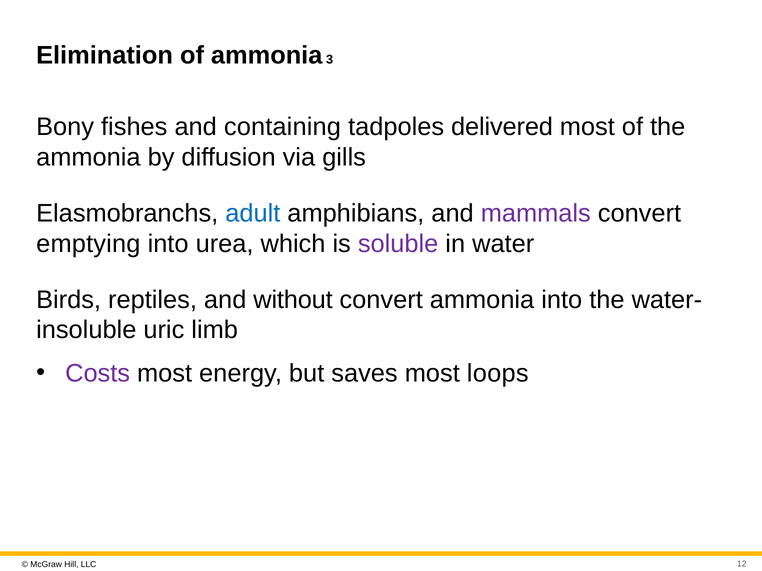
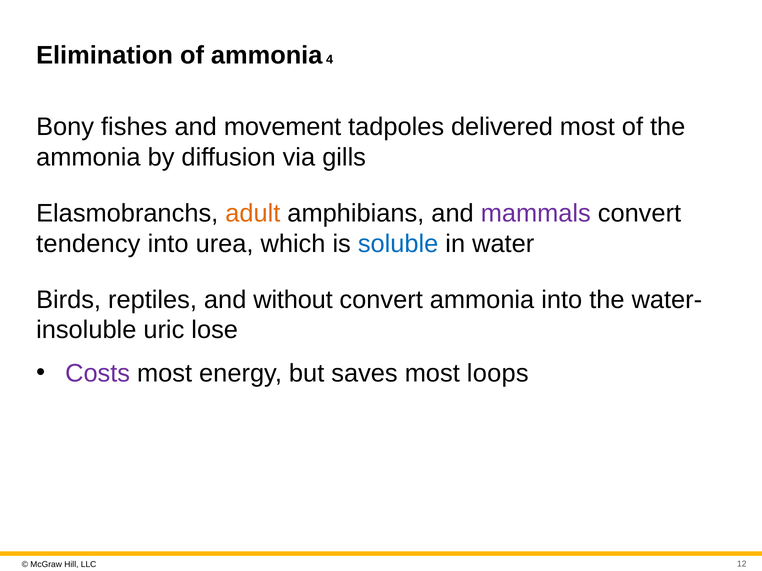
3: 3 -> 4 (330, 60)
containing: containing -> movement (283, 127)
adult colour: blue -> orange (253, 214)
emptying: emptying -> tendency (88, 244)
soluble colour: purple -> blue (398, 244)
limb: limb -> lose (215, 330)
